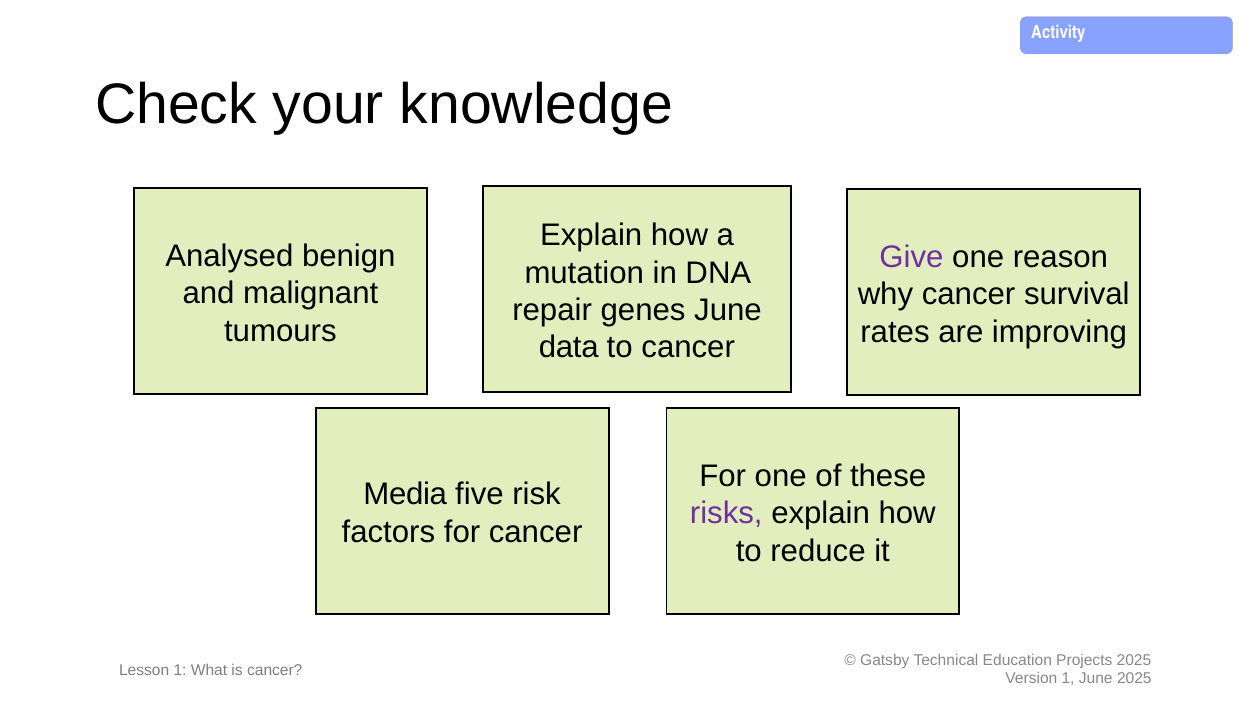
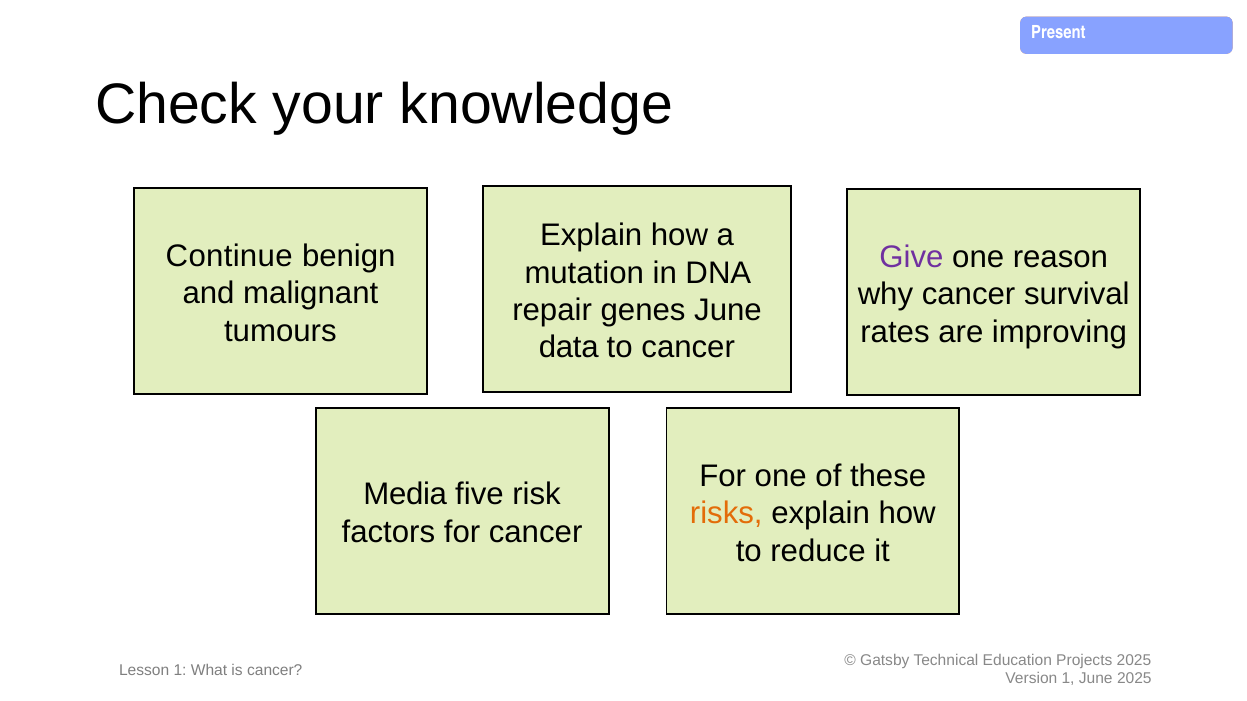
Activity: Activity -> Present (1058, 33)
Analysed: Analysed -> Continue (229, 256)
risks colour: purple -> orange (726, 514)
